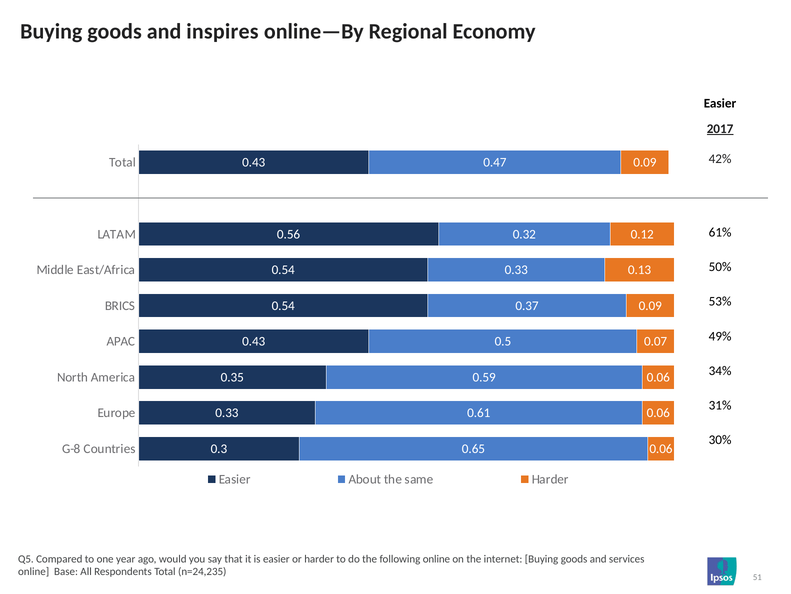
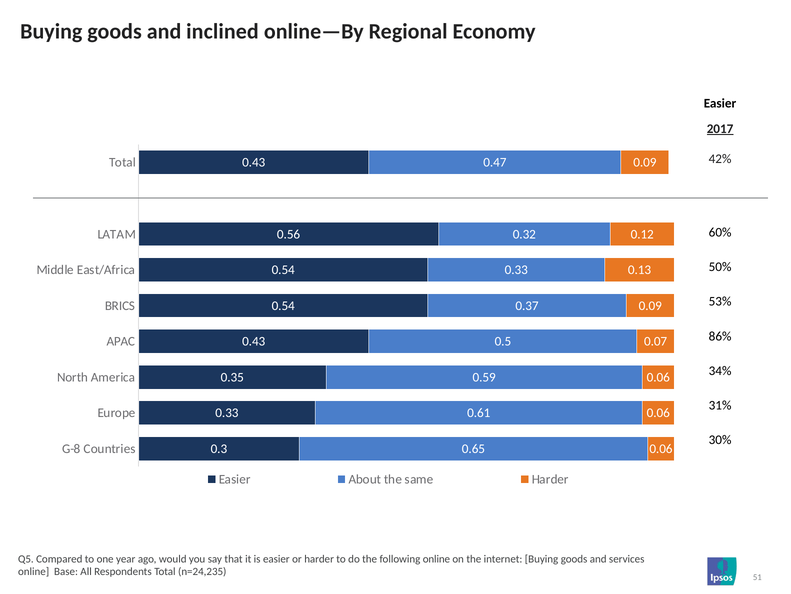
inspires: inspires -> inclined (223, 32)
61%: 61% -> 60% (720, 232)
49%: 49% -> 86% (720, 336)
